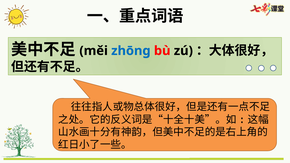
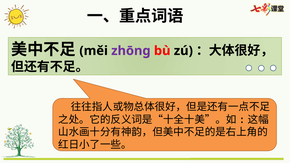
zhōng colour: blue -> purple (131, 51)
